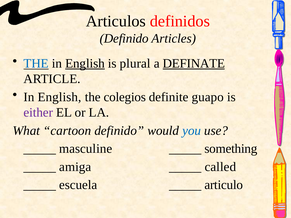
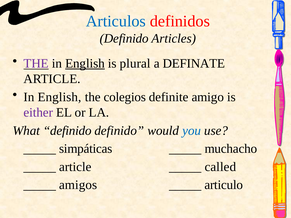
Articulos colour: black -> blue (116, 21)
THE colour: blue -> purple (36, 63)
DEFINATE underline: present -> none (194, 63)
guapo: guapo -> amigo (208, 97)
What cartoon: cartoon -> definido (67, 131)
masculine: masculine -> simpáticas (86, 149)
something: something -> muchacho (231, 149)
amiga: amiga -> article (75, 167)
escuela: escuela -> amigos (78, 185)
